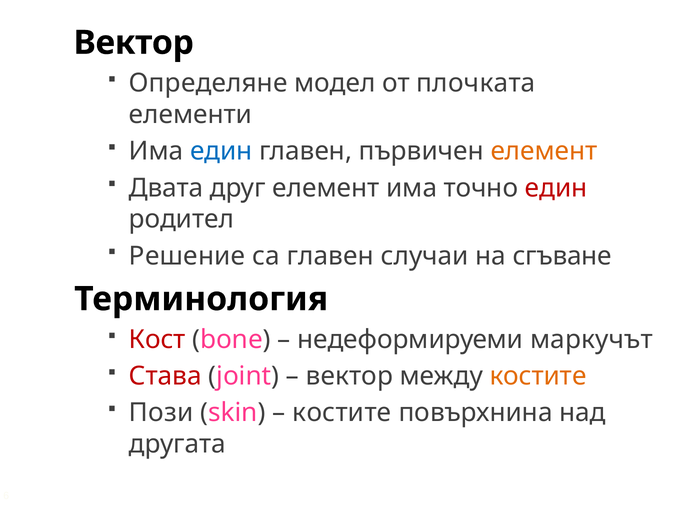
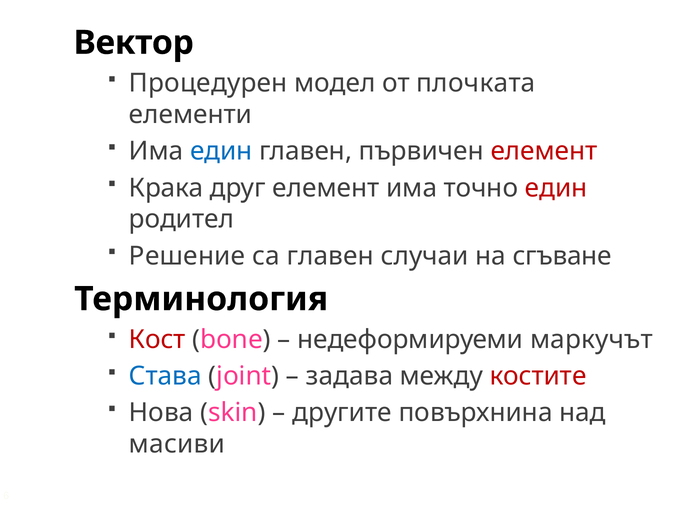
Определяне: Определяне -> Процедурен (208, 83)
елемент colour: orange -> red (544, 151)
Двата: Двата -> Крака (166, 188)
Става colour: red -> blue (165, 377)
вектор: вектор -> задава (349, 377)
костите colour: orange -> red (538, 377)
Пози: Пози -> Нова (161, 413)
костите: костите -> другите (342, 413)
другата: другата -> масиви (177, 445)
